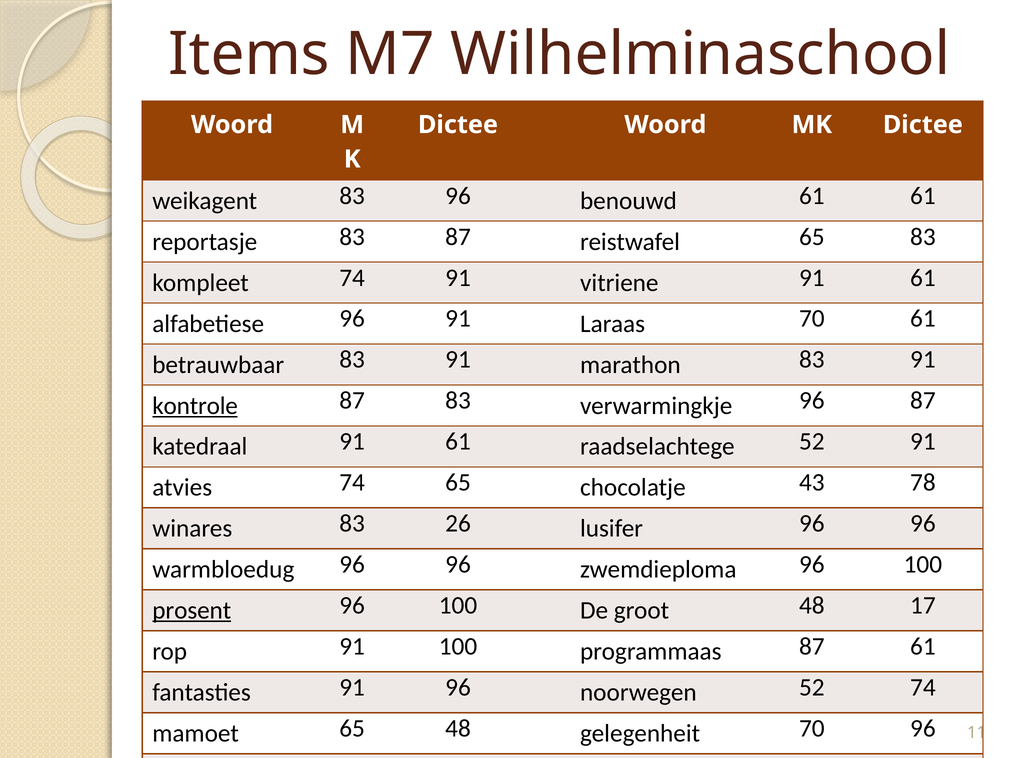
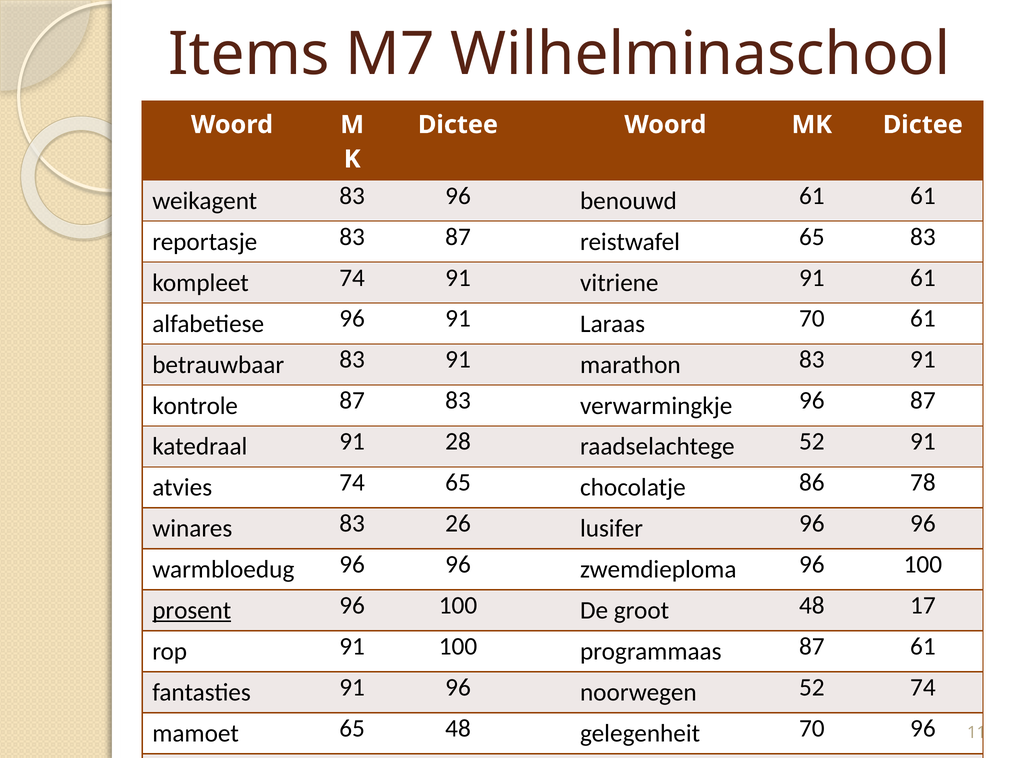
kontrole underline: present -> none (195, 405)
katedraal 91 61: 61 -> 28 (458, 441)
43: 43 -> 86 (812, 482)
